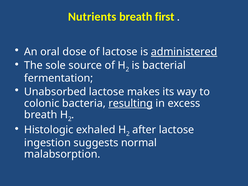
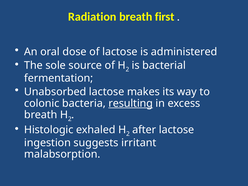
Nutrients: Nutrients -> Radiation (92, 17)
administered underline: present -> none (184, 52)
normal: normal -> irritant (139, 143)
